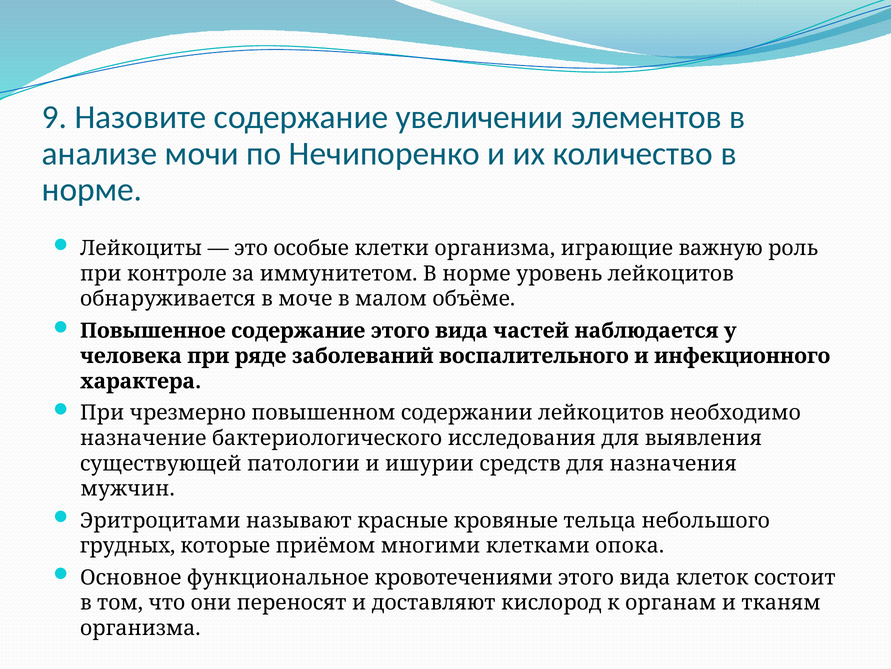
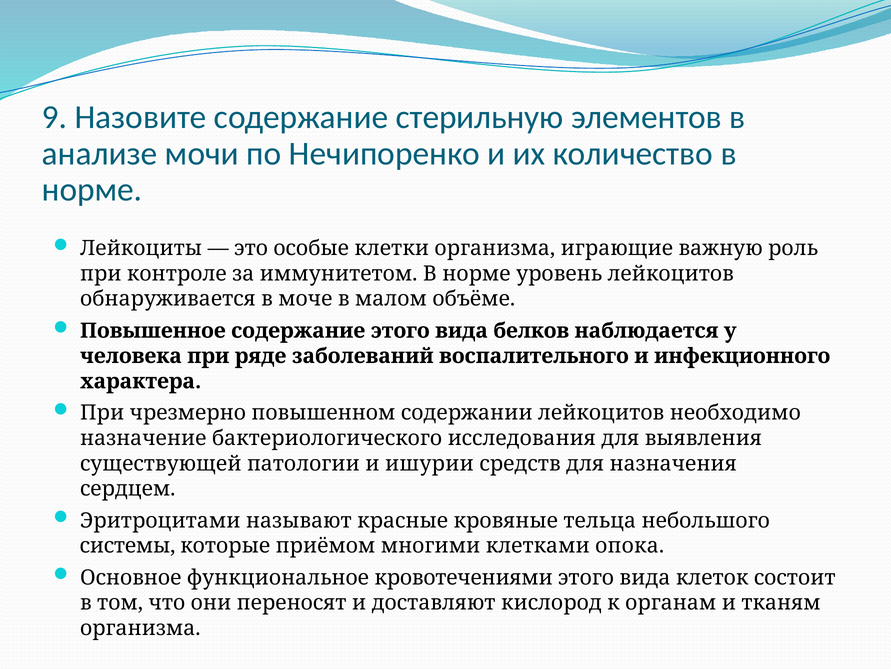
увеличении: увеличении -> стерильную (480, 117)
частей: частей -> белков (531, 330)
мужчин: мужчин -> сердцем (128, 488)
грудных: грудных -> системы (128, 545)
